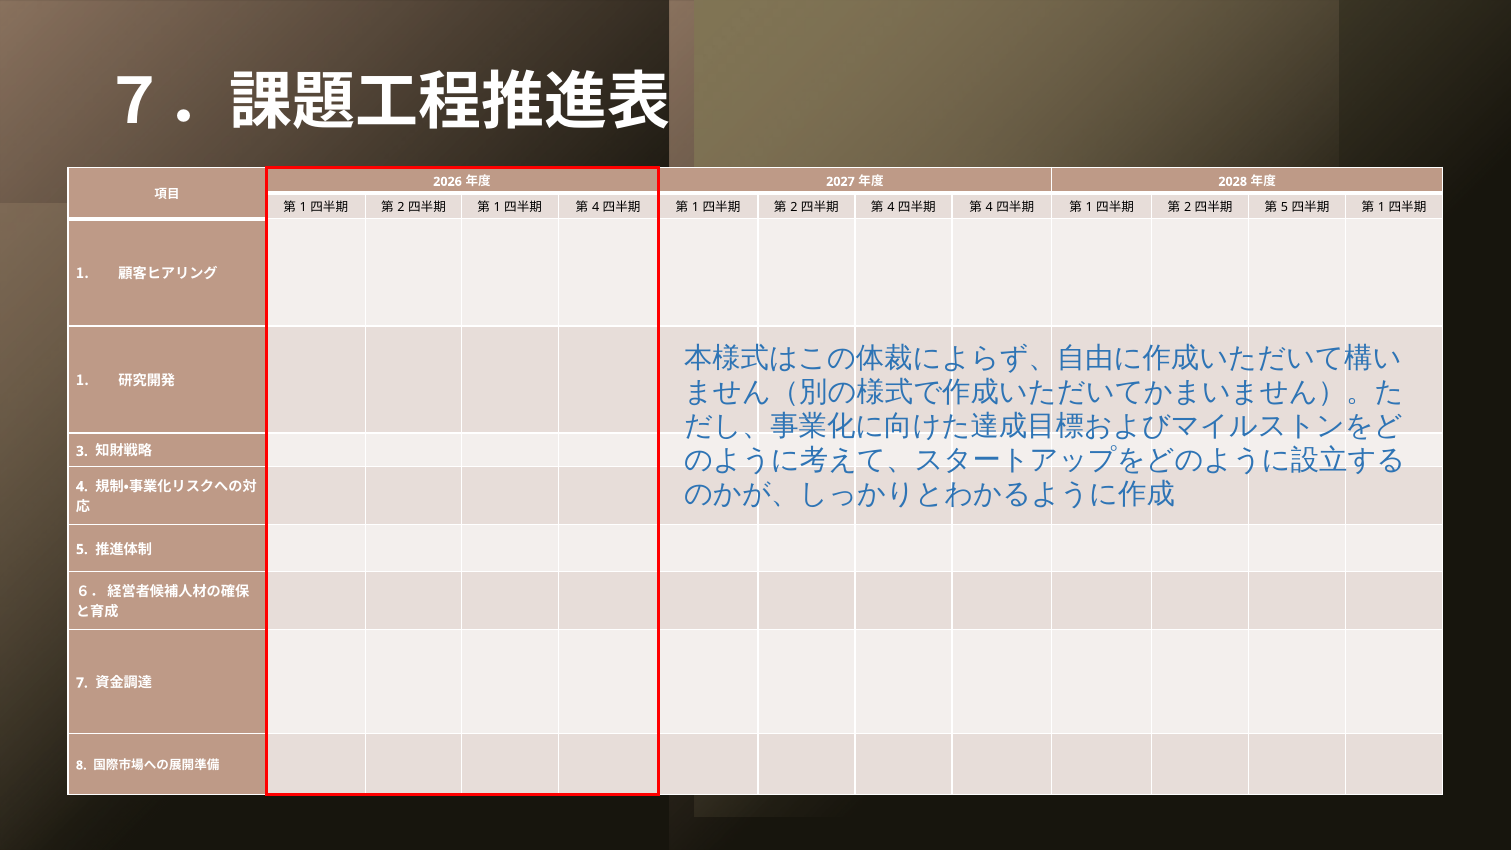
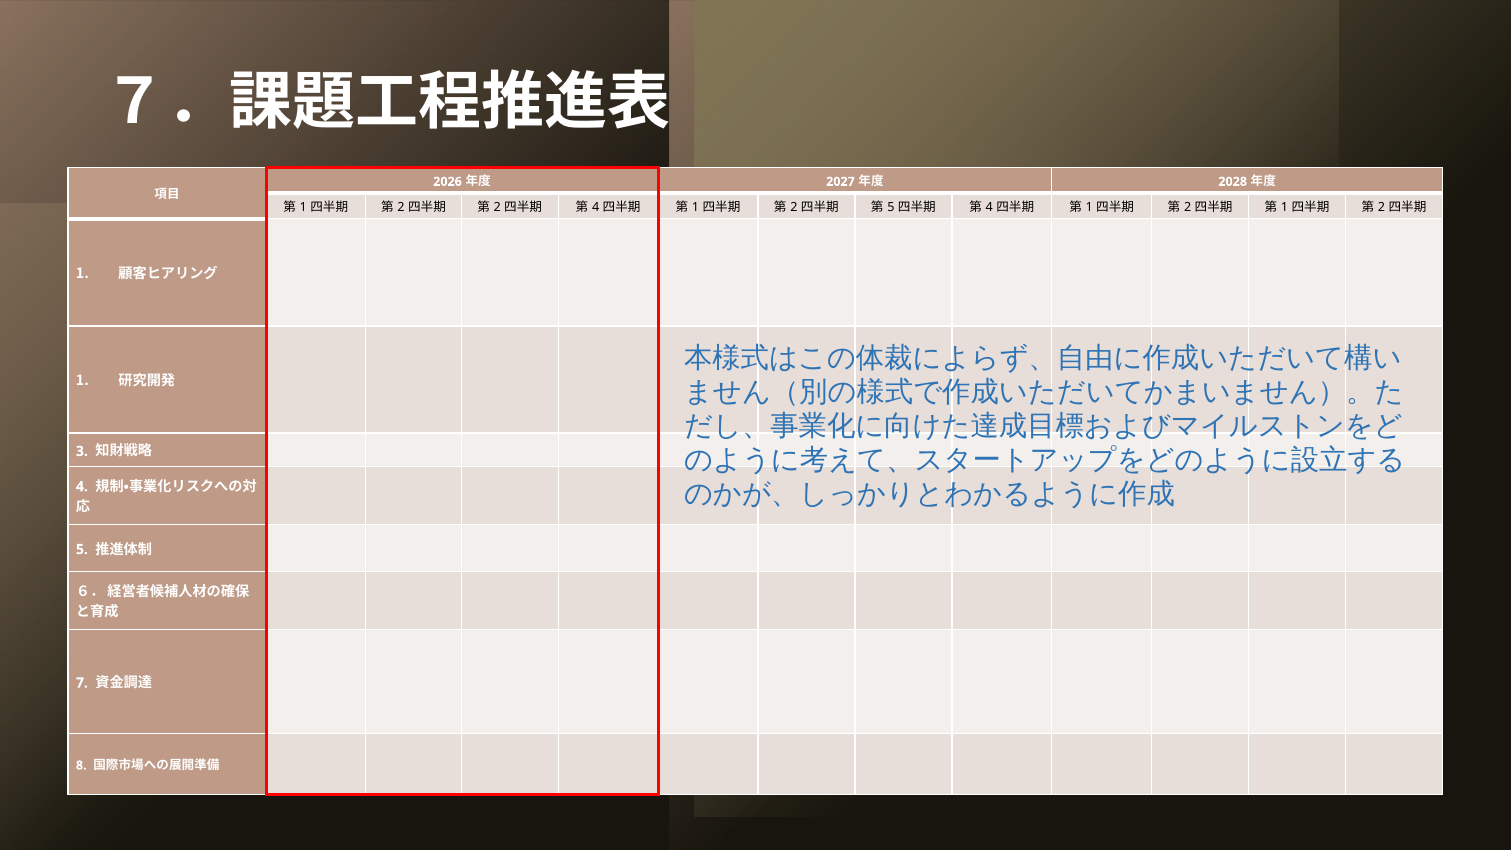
1: 1 -> 2 (497, 207)
4: 4 -> 5 (891, 207)
5: 5 -> 1 (1285, 207)
1: 1 -> 2 (1382, 207)
